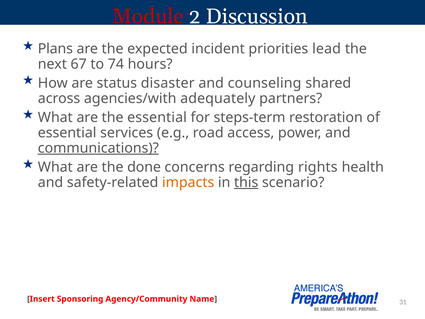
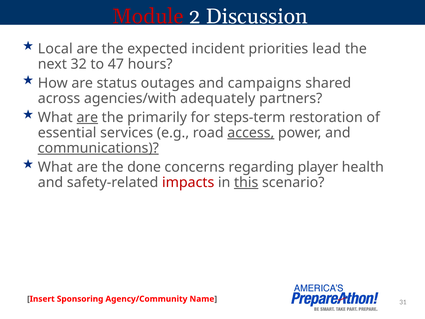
Plans: Plans -> Local (55, 49)
67: 67 -> 32 (79, 64)
74: 74 -> 47 (116, 64)
disaster: disaster -> outages (168, 83)
counseling: counseling -> campaigns (265, 83)
are underline: none -> present (87, 117)
the essential: essential -> primarily (157, 117)
access underline: none -> present (251, 133)
rights: rights -> player (318, 167)
impacts colour: orange -> red (188, 182)
